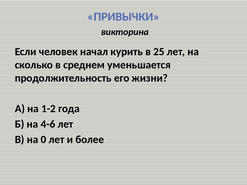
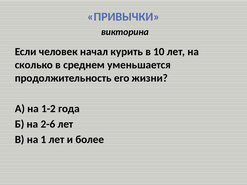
25: 25 -> 10 (159, 52)
4-6: 4-6 -> 2-6 (48, 124)
0: 0 -> 1 (44, 140)
